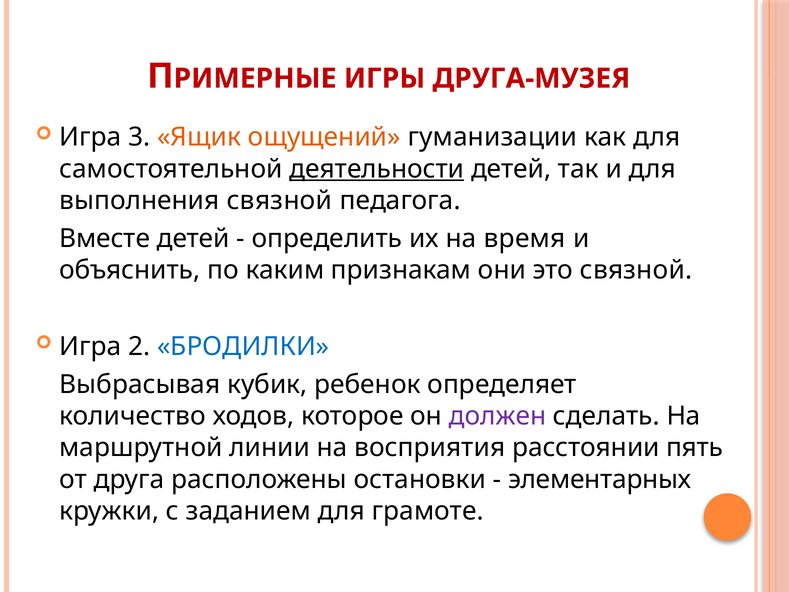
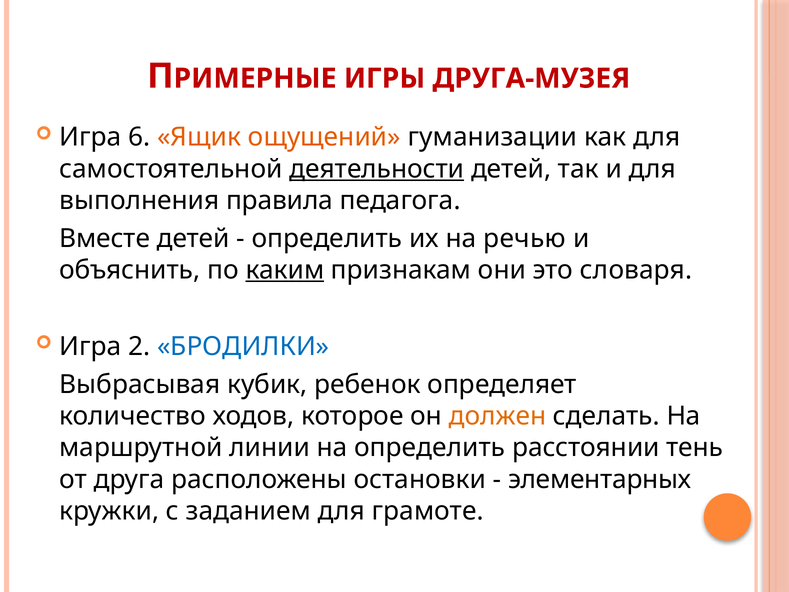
3: 3 -> 6 (139, 137)
выполнения связной: связной -> правила (280, 200)
время: время -> речью (525, 238)
каким underline: none -> present (285, 270)
это связной: связной -> словаря (636, 270)
должен colour: purple -> orange (498, 416)
на восприятия: восприятия -> определить (430, 448)
пять: пять -> тень (695, 448)
